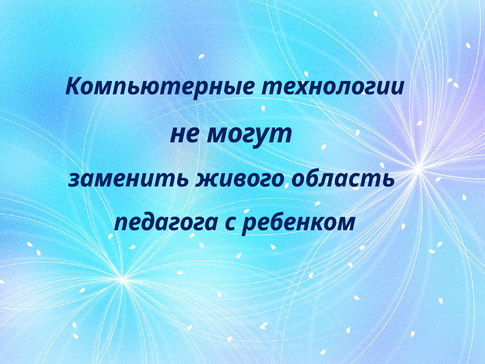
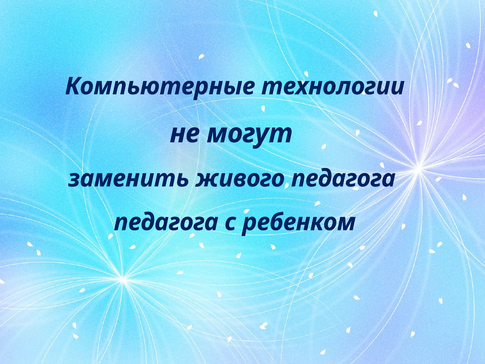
живого область: область -> педагога (343, 178)
